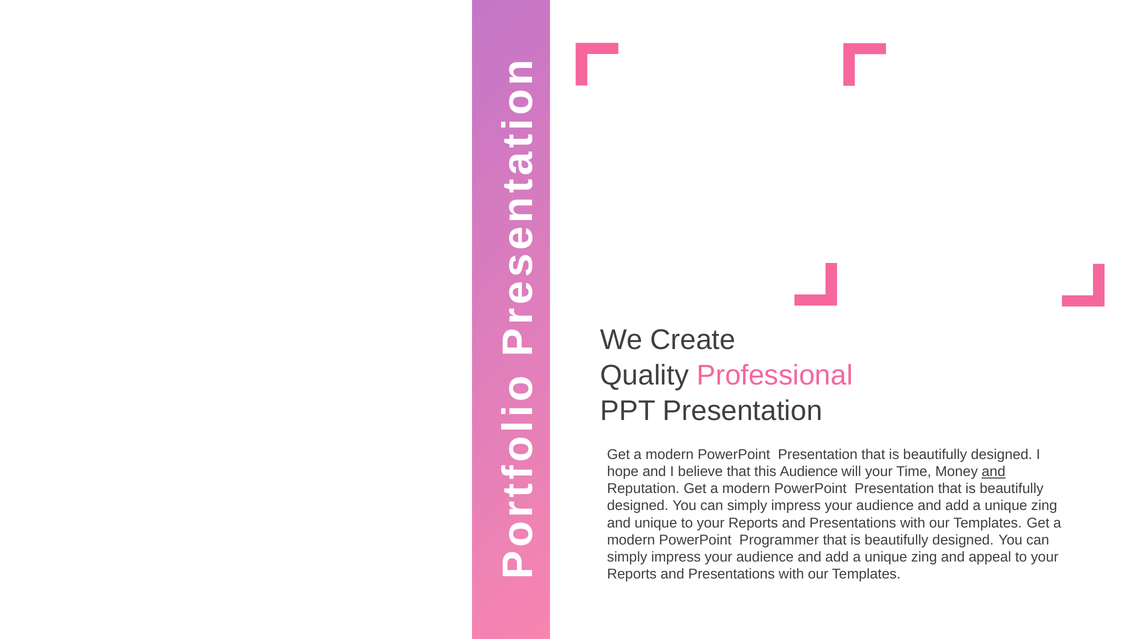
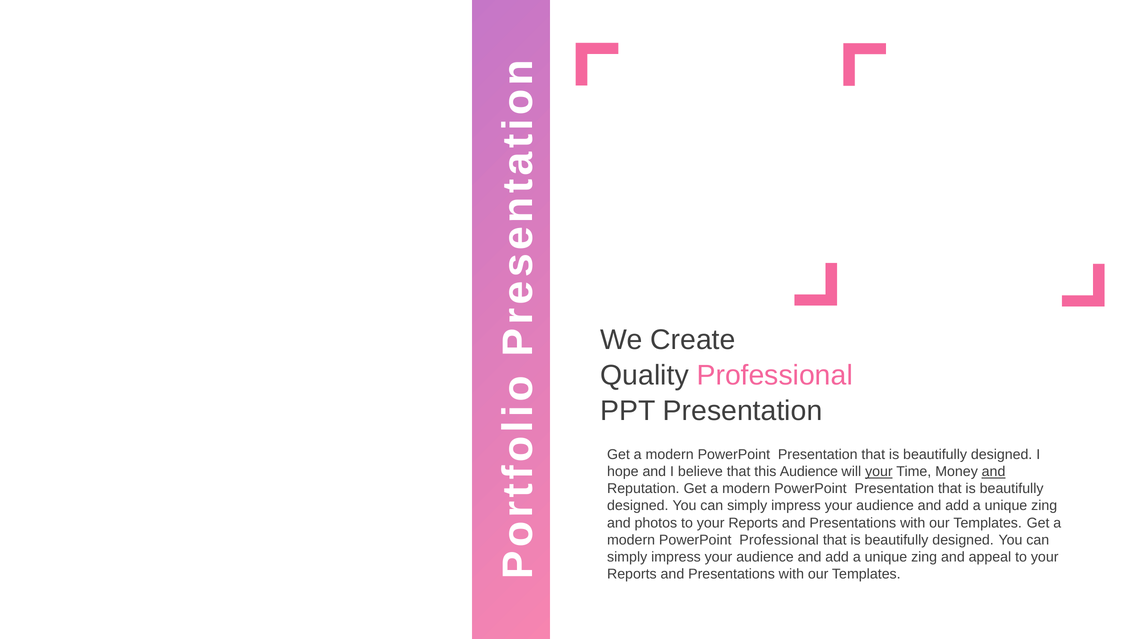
your underline: none -> present (879, 472)
and unique: unique -> photos (656, 523)
PowerPoint Programmer: Programmer -> Professional (779, 540)
